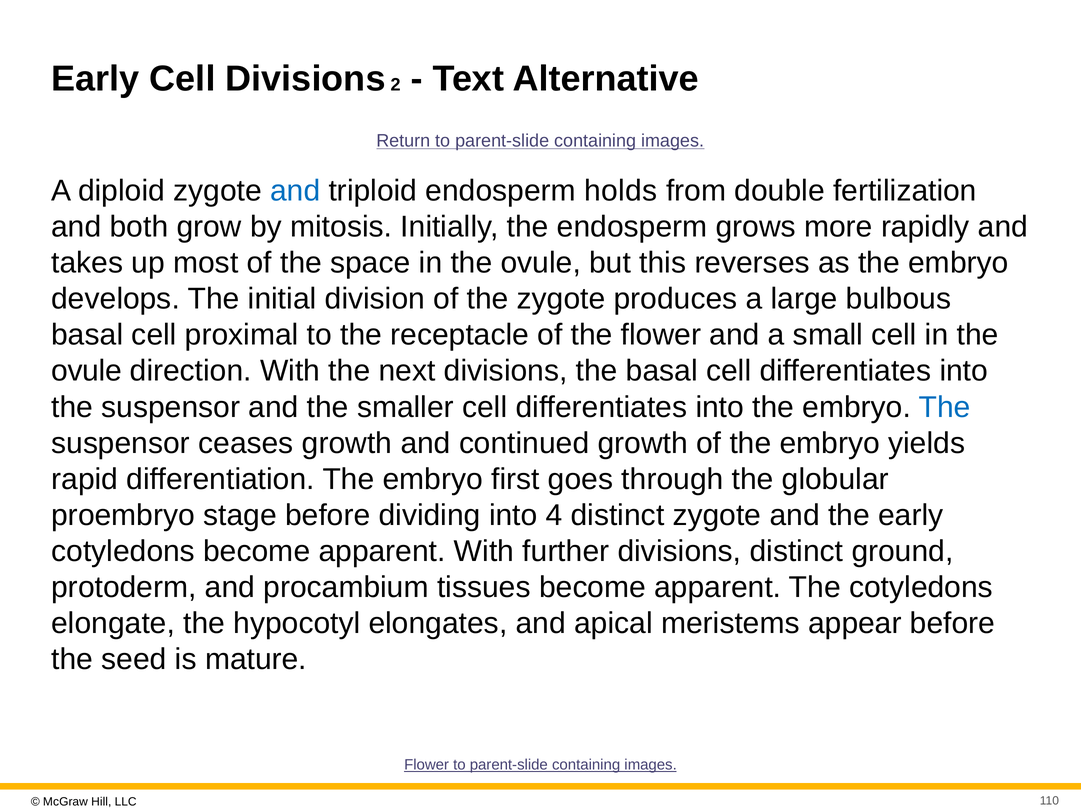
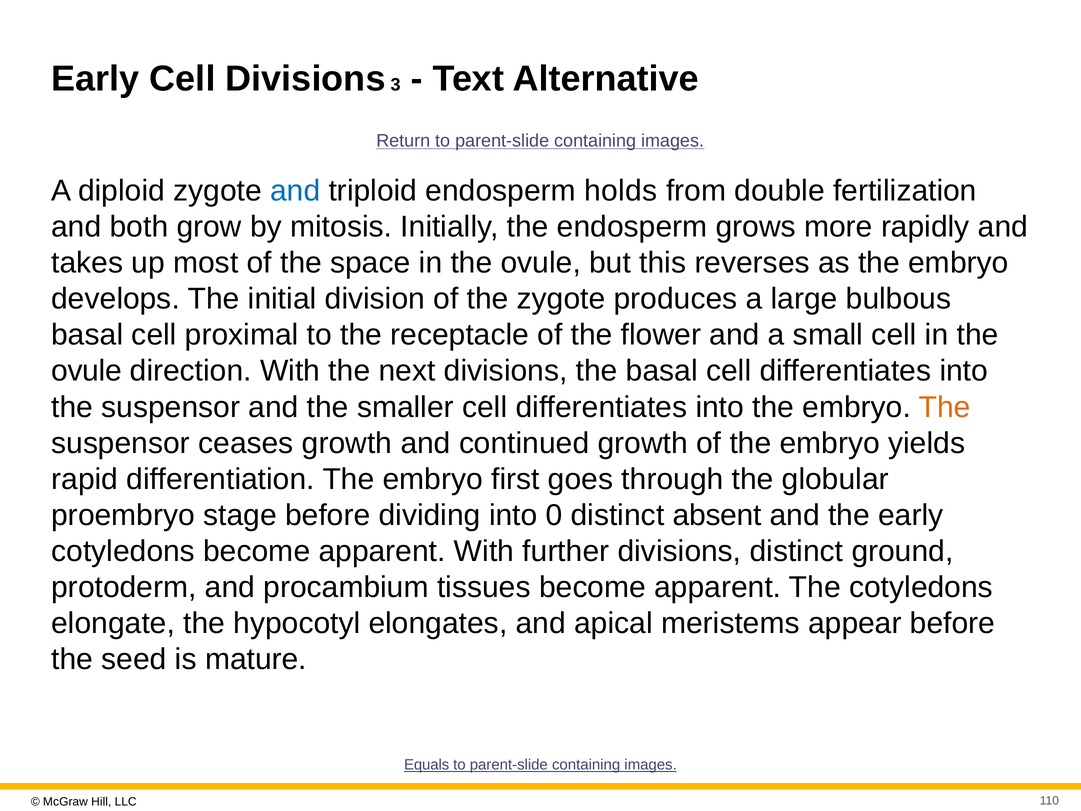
2: 2 -> 3 (396, 85)
The colour: blue -> orange (945, 407)
4: 4 -> 0 (554, 515)
distinct zygote: zygote -> absent (717, 515)
Flower: Flower -> Equals (427, 765)
